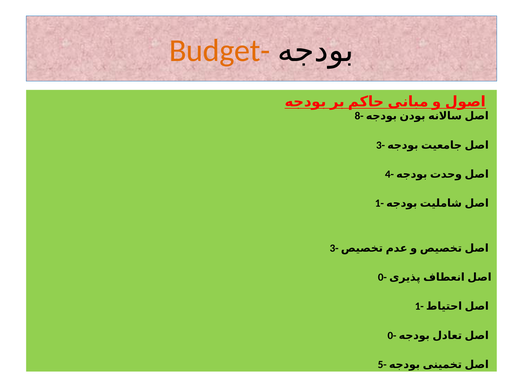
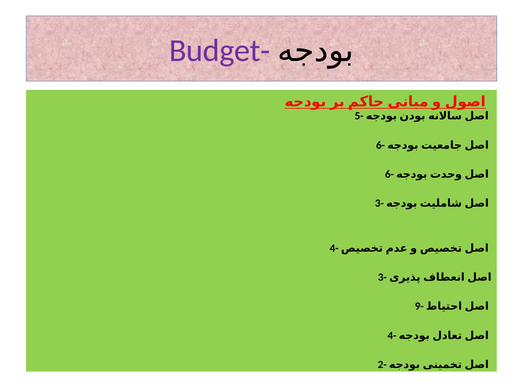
Budget- colour: orange -> purple (220, 51)
8-: 8- -> 5- (359, 116)
3-: 3- -> 6- (381, 145)
4-: 4- -> 6- (389, 174)
1-: 1- -> 3- (379, 203)
3-: 3- -> 4- (334, 248)
0-: 0- -> 3- (382, 277)
1-: 1- -> 9- (419, 307)
0-: 0- -> 4- (392, 336)
5-: 5- -> 2- (382, 365)
